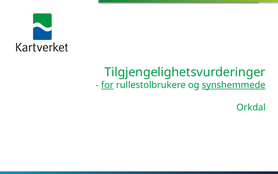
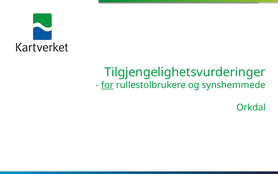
synshemmede underline: present -> none (234, 85)
